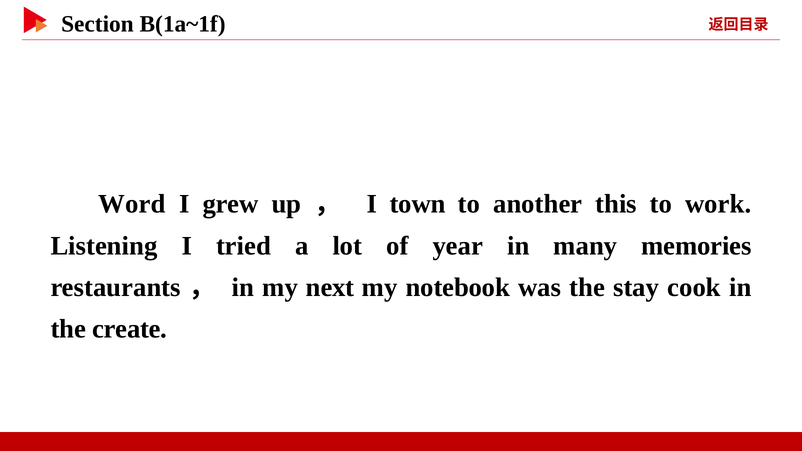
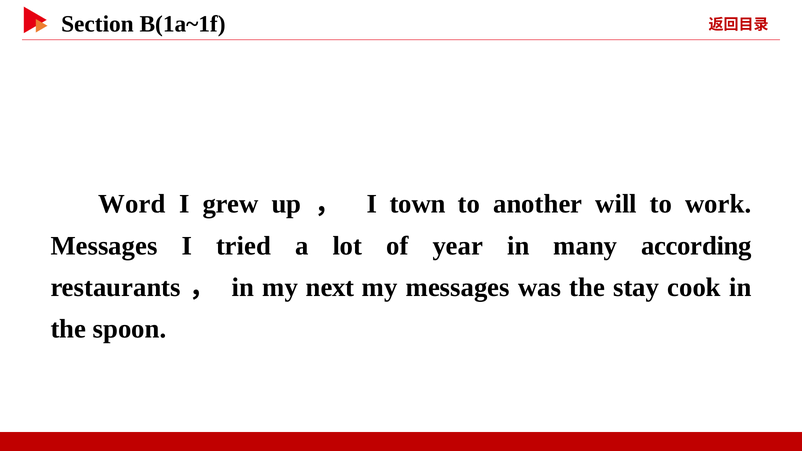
this: this -> will (616, 204)
Listening: Listening -> Messages (104, 246)
memories: memories -> according (696, 246)
my notebook: notebook -> messages (458, 288)
create: create -> spoon (130, 329)
